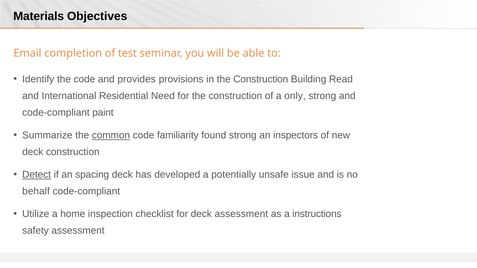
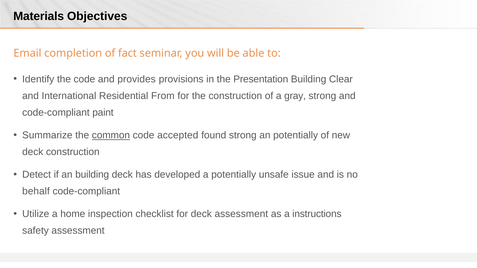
test: test -> fact (127, 53)
in the Construction: Construction -> Presentation (261, 79)
Read: Read -> Clear (341, 79)
Need: Need -> From (163, 96)
only: only -> gray (295, 96)
familiarity: familiarity -> accepted (178, 135)
an inspectors: inspectors -> potentially (296, 135)
Detect underline: present -> none (37, 175)
an spacing: spacing -> building (92, 175)
